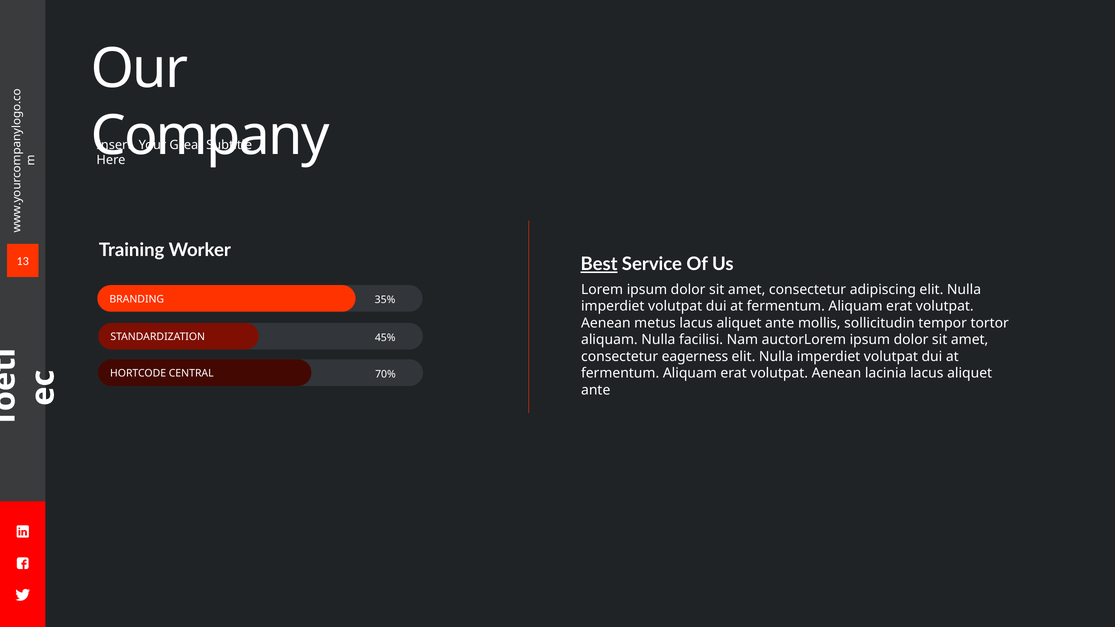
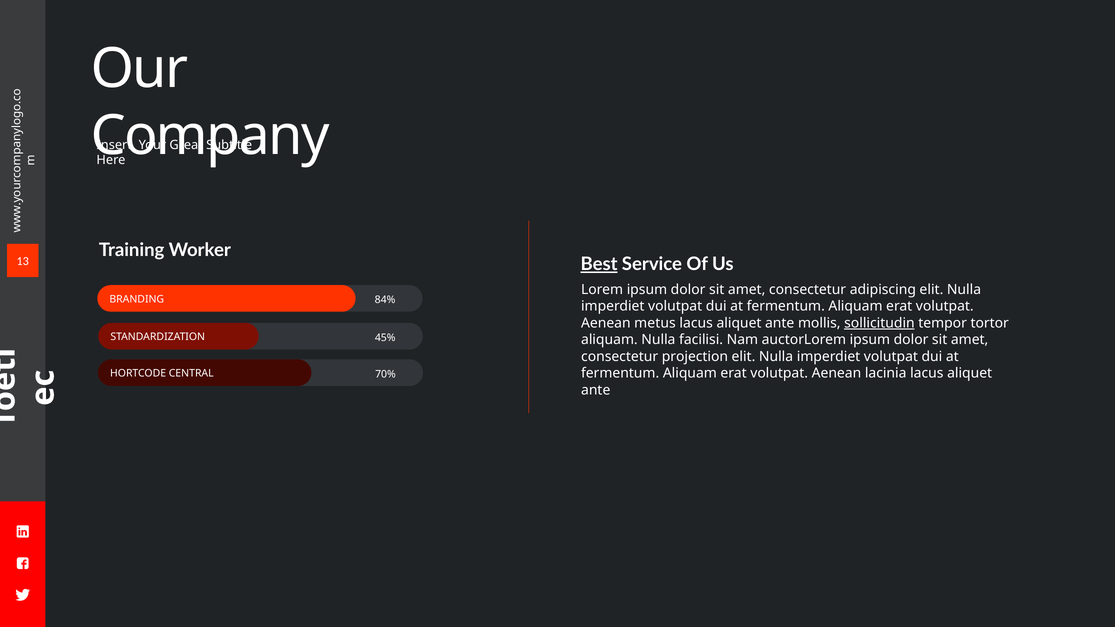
35%: 35% -> 84% (385, 300)
sollicitudin underline: none -> present (879, 323)
eagerness: eagerness -> projection (695, 357)
